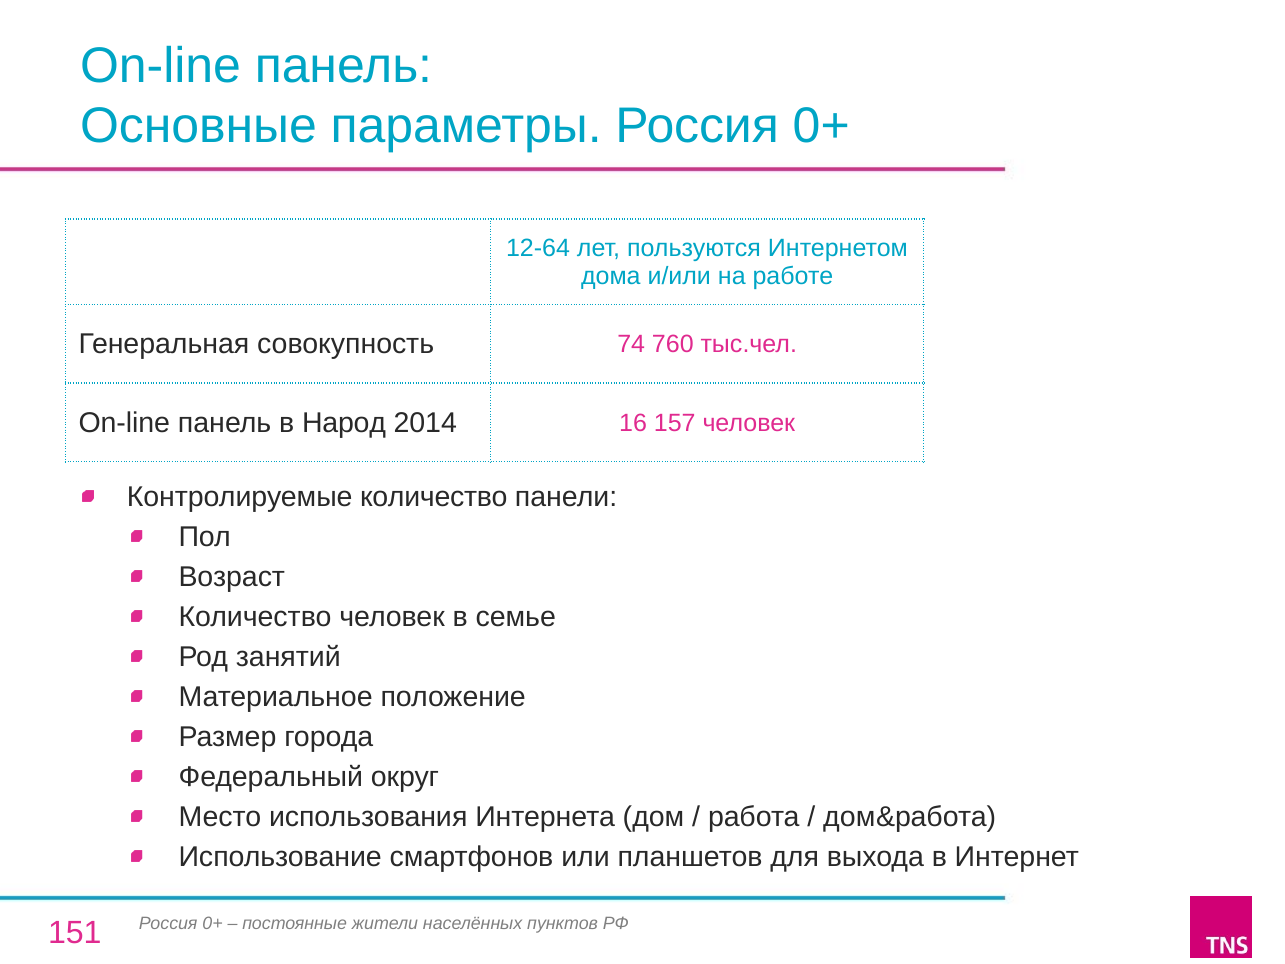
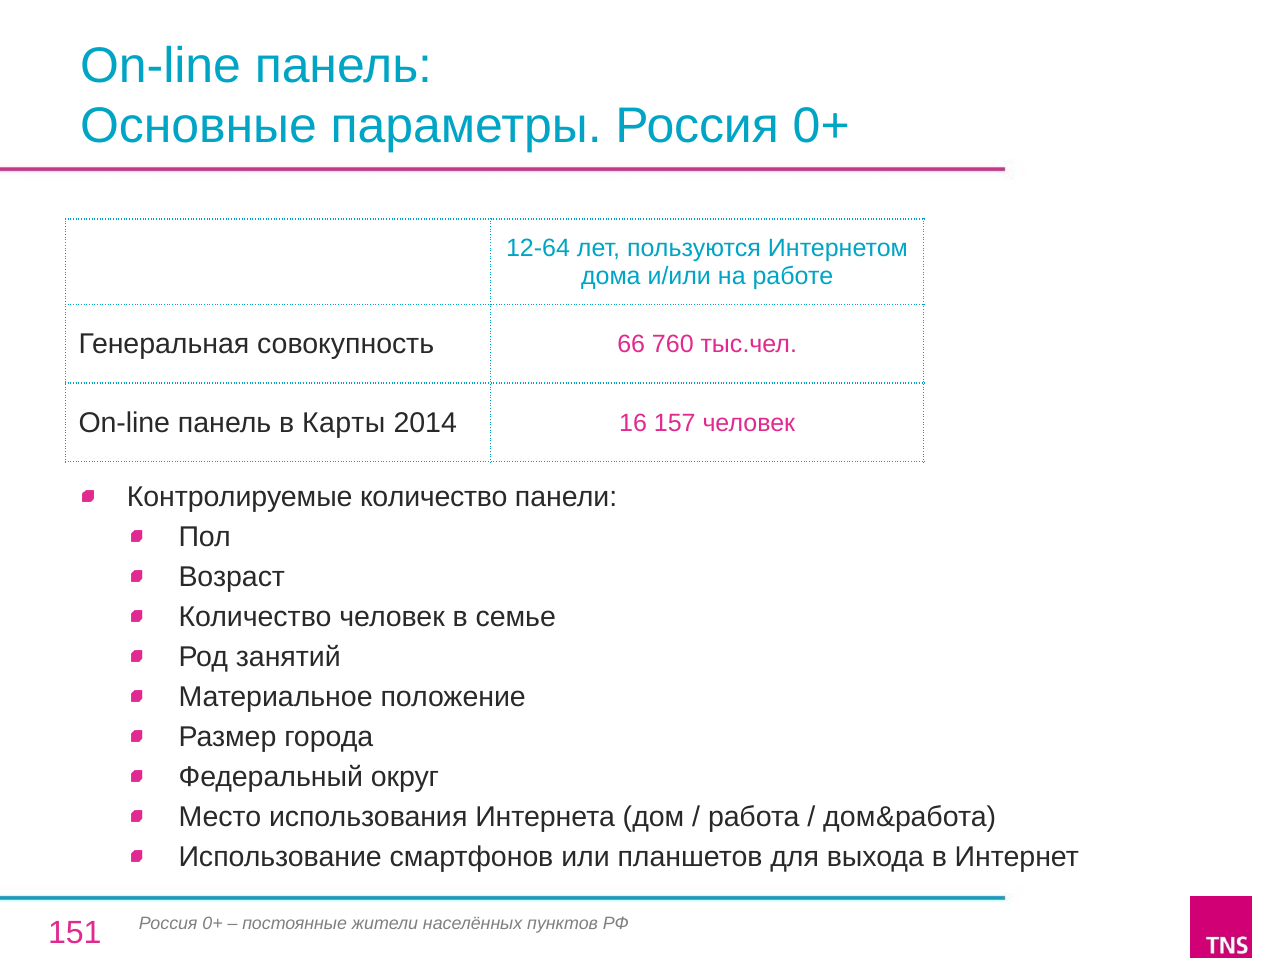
74: 74 -> 66 (631, 344)
Народ: Народ -> Карты (344, 423)
